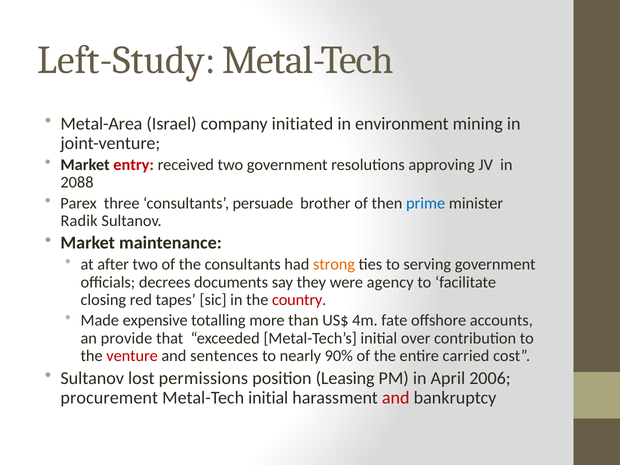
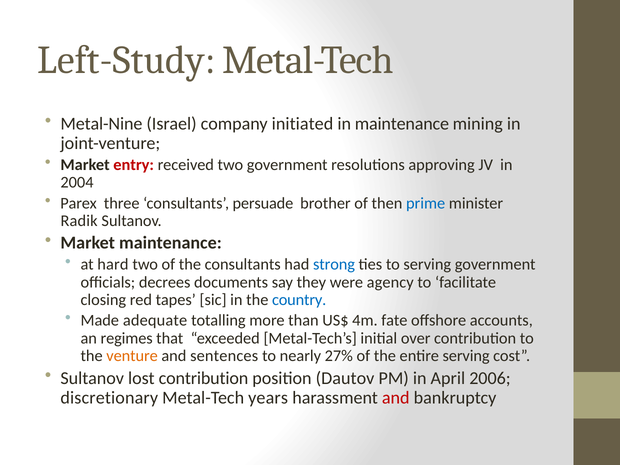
Metal-Area: Metal-Area -> Metal-Nine (101, 124)
in environment: environment -> maintenance (402, 124)
2088: 2088 -> 2004 (77, 182)
after: after -> hard (113, 264)
strong colour: orange -> blue (334, 264)
country colour: red -> blue (299, 300)
expensive: expensive -> adequate (155, 321)
provide: provide -> regimes (127, 338)
venture colour: red -> orange (132, 356)
90%: 90% -> 27% (339, 356)
entire carried: carried -> serving (466, 356)
lost permissions: permissions -> contribution (204, 378)
Leasing: Leasing -> Dautov (345, 378)
procurement: procurement -> discretionary (109, 398)
Metal-Tech initial: initial -> years (268, 398)
